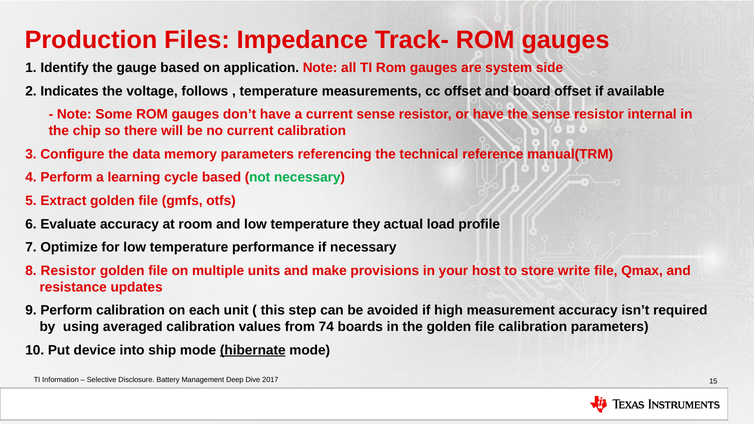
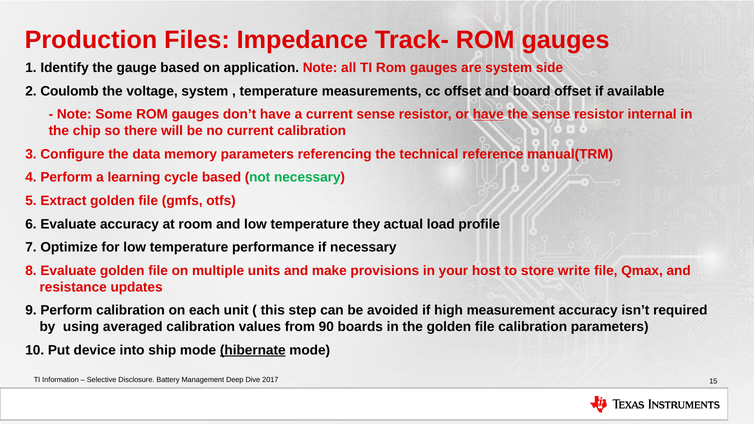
Indicates: Indicates -> Coulomb (70, 91)
voltage follows: follows -> system (205, 91)
have underline: none -> present (488, 114)
8 Resistor: Resistor -> Evaluate (68, 271)
74: 74 -> 90 (326, 327)
